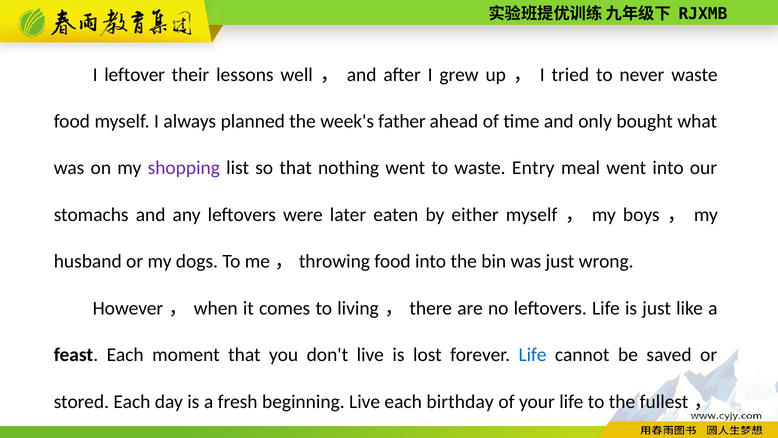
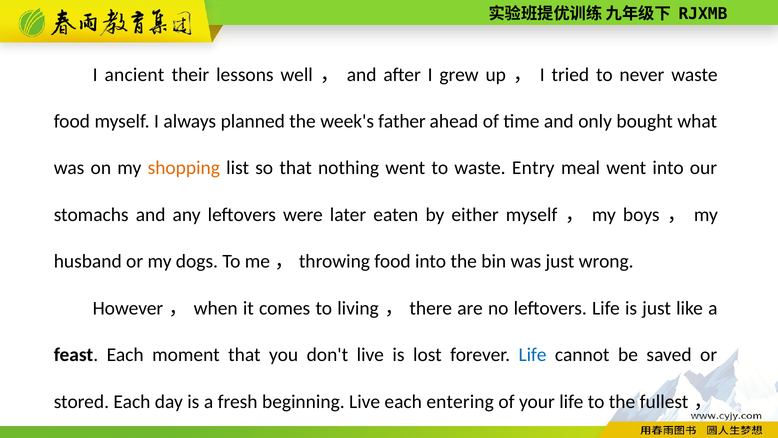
leftover: leftover -> ancient (134, 75)
shopping colour: purple -> orange (184, 168)
birthday: birthday -> entering (460, 401)
